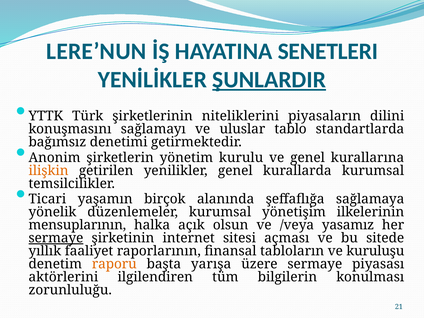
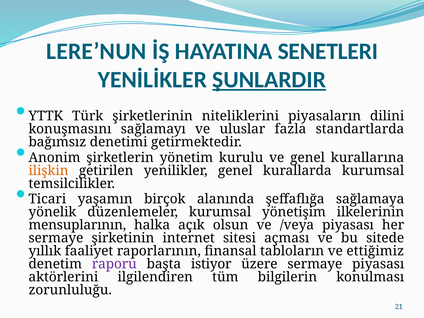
tablo: tablo -> fazla (290, 129)
/veya yasamız: yasamız -> piyasası (348, 225)
sermaye underline: present -> none (56, 238)
kuruluşu: kuruluşu -> ettiğimiz (375, 251)
raporu colour: orange -> purple (114, 264)
yarışa: yarışa -> istiyor (211, 264)
